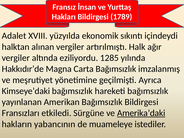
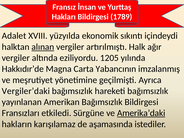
alınan underline: none -> present (43, 47)
1285: 1285 -> 1205 (109, 58)
Carta Bağımsızlık: Bağımsızlık -> Yabancının (116, 69)
Kimseye’daki: Kimseye’daki -> Vergiler’daki (26, 91)
yabancının: yabancının -> karışılamaz (55, 124)
muameleye: muameleye -> aşamasında (111, 124)
